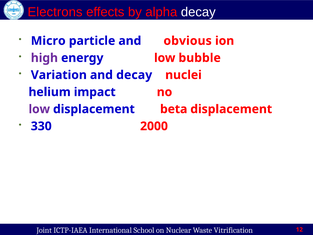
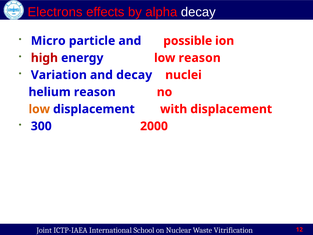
obvious: obvious -> possible (188, 41)
high colour: purple -> red (44, 58)
low bubble: bubble -> reason (200, 58)
helium impact: impact -> reason (95, 92)
low colour: purple -> orange (39, 109)
beta: beta -> with (174, 109)
330: 330 -> 300 (41, 126)
